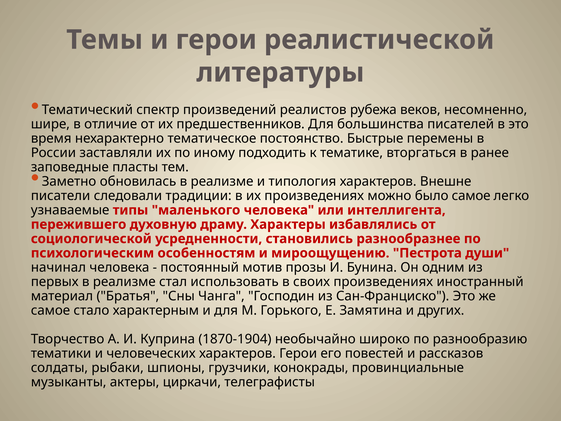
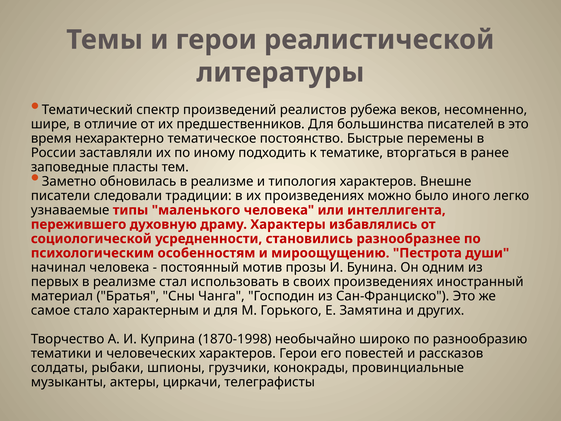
было самое: самое -> иного (471, 196)
1870-1904: 1870-1904 -> 1870-1998 (235, 339)
